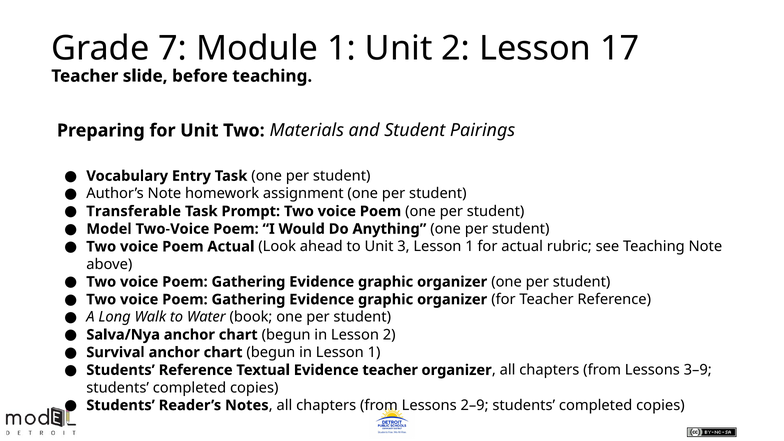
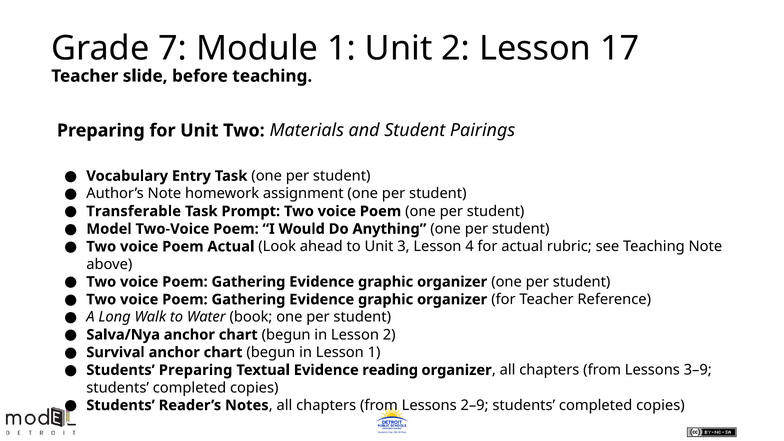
3 Lesson 1: 1 -> 4 (469, 247)
Students Reference: Reference -> Preparing (196, 370)
Evidence teacher: teacher -> reading (390, 370)
